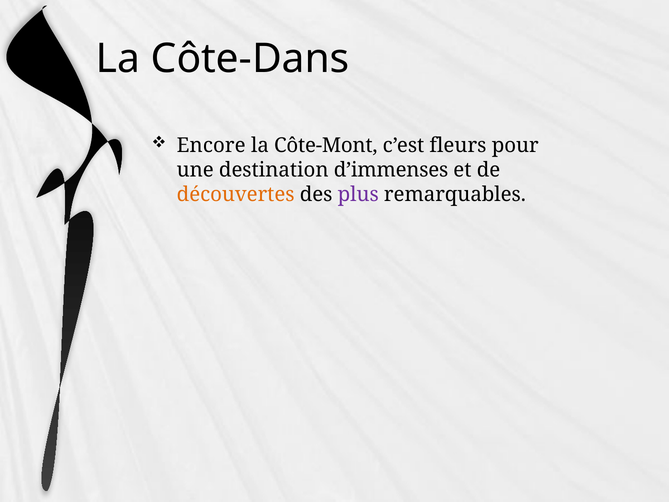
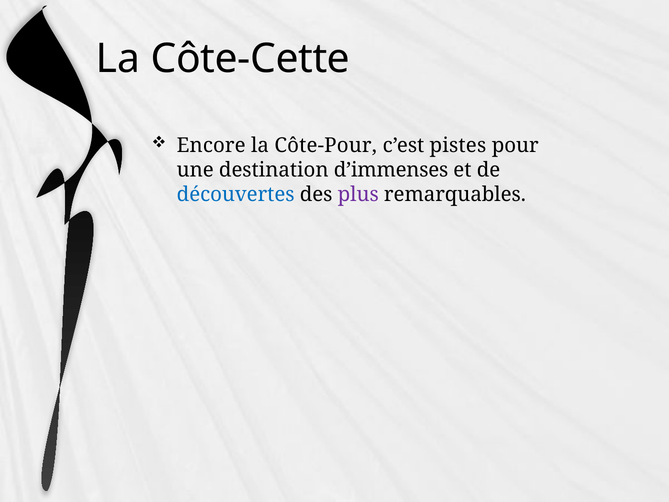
Côte-Dans: Côte-Dans -> Côte-Cette (250, 59)
Côte-Mont: Côte-Mont -> Côte-Pour (326, 145)
fleurs: fleurs -> pistes (458, 145)
découvertes colour: orange -> blue (236, 194)
